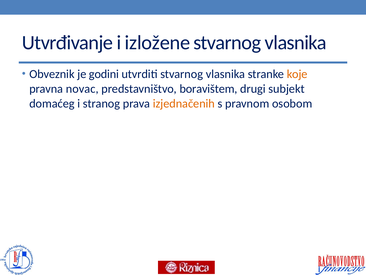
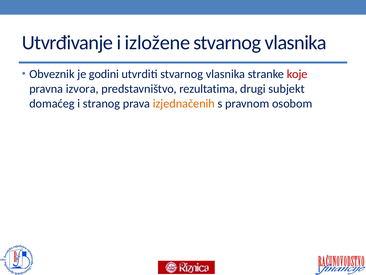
koje colour: orange -> red (297, 74)
novac: novac -> izvora (82, 89)
boravištem: boravištem -> rezultatima (209, 89)
